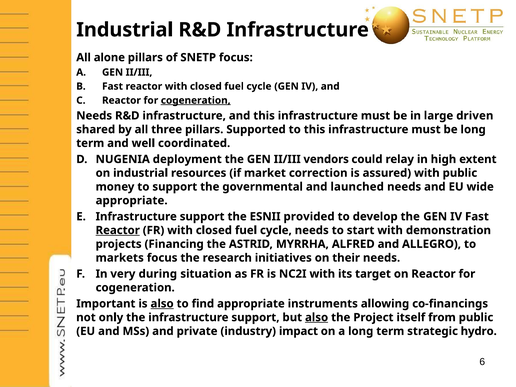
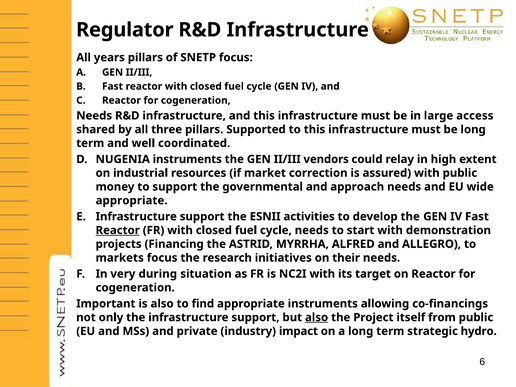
Industrial: Industrial -> Regulator (125, 30)
alone: alone -> years (109, 57)
cogeneration underline: present -> none (196, 100)
driven: driven -> access (475, 116)
NUGENIA deployment: deployment -> instruments (187, 159)
launched: launched -> approach (357, 187)
provided: provided -> activities (309, 217)
also underline: present -> none (162, 304)
